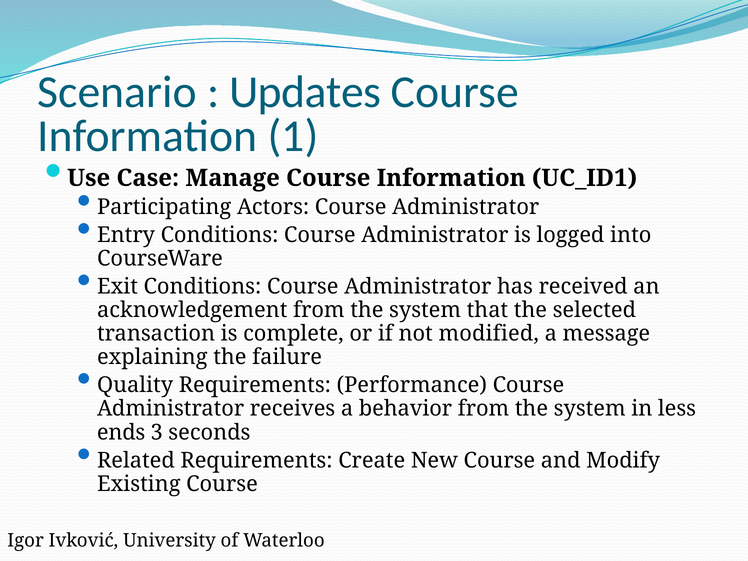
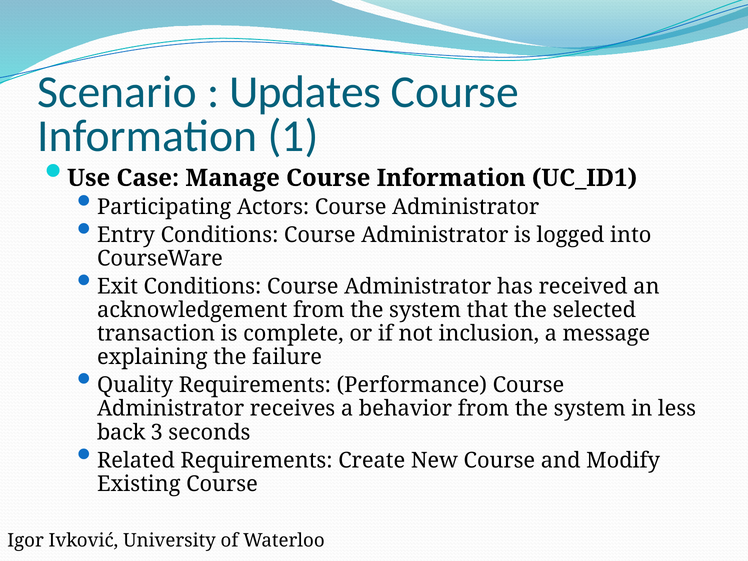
modified: modified -> inclusion (489, 334)
ends: ends -> back (121, 432)
